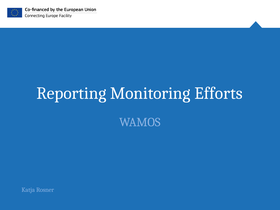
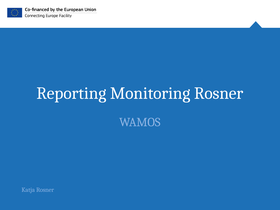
Monitoring Efforts: Efforts -> Rosner (219, 93)
